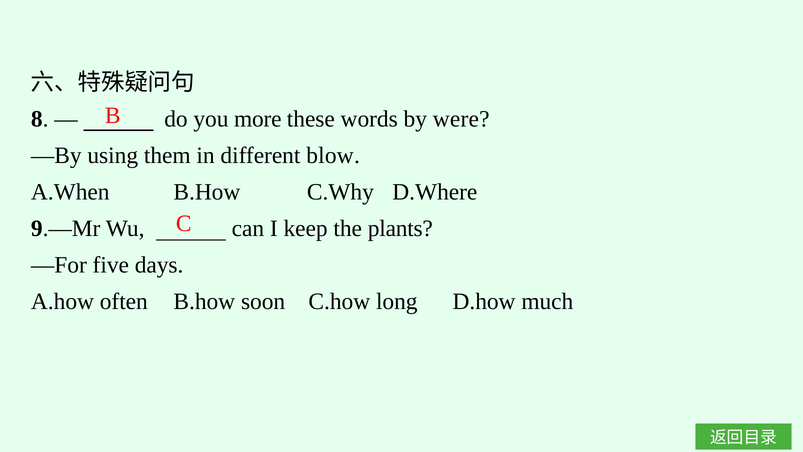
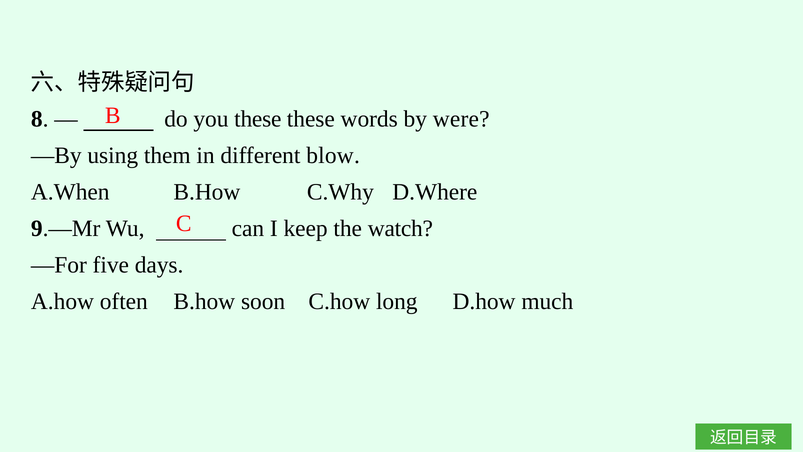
you more: more -> these (258, 119)
plants: plants -> watch (400, 228)
